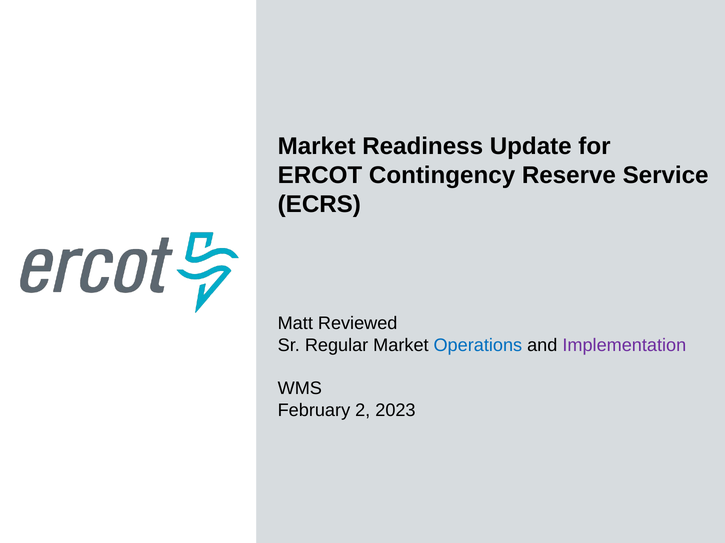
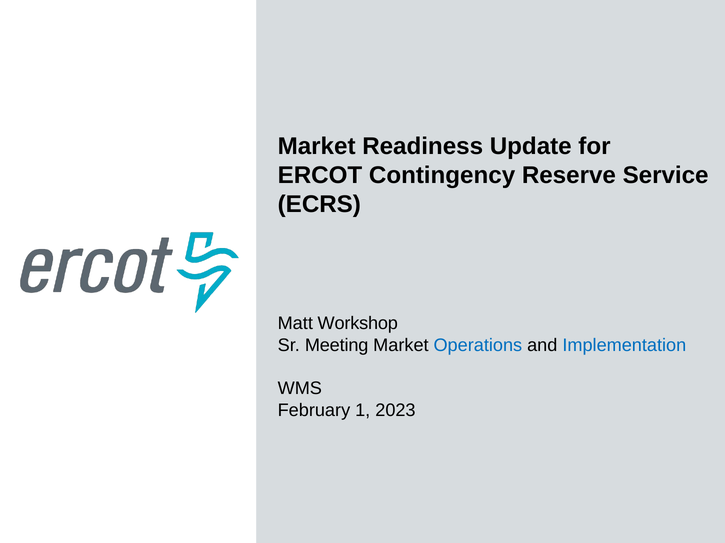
Reviewed: Reviewed -> Workshop (358, 324)
Regular: Regular -> Meeting (337, 346)
Implementation colour: purple -> blue (624, 346)
2: 2 -> 1 (363, 411)
